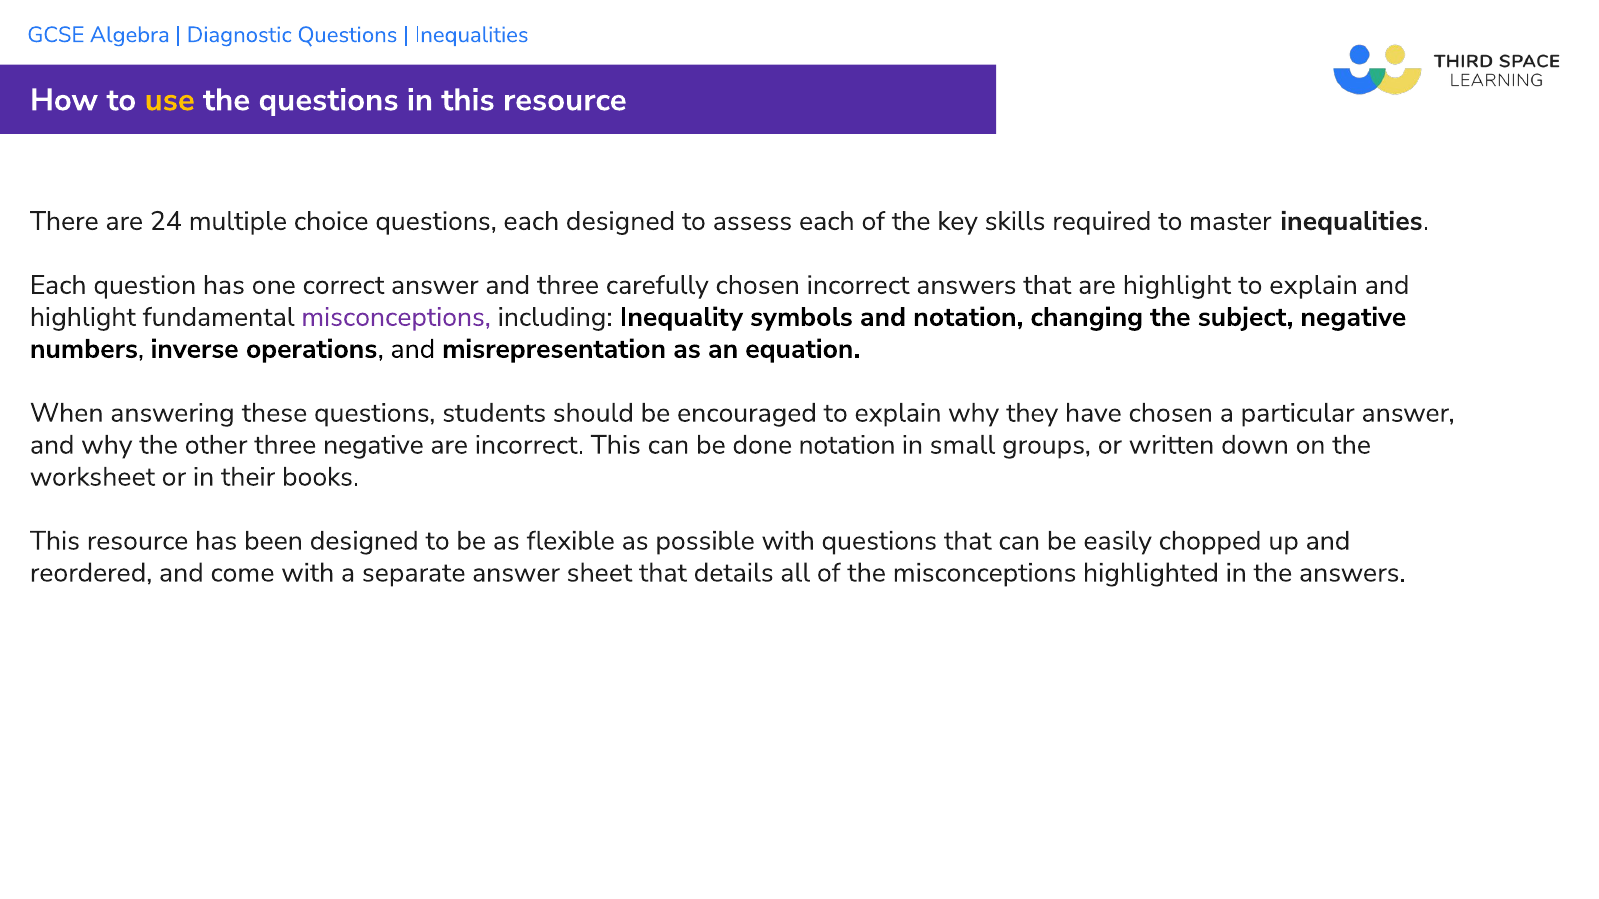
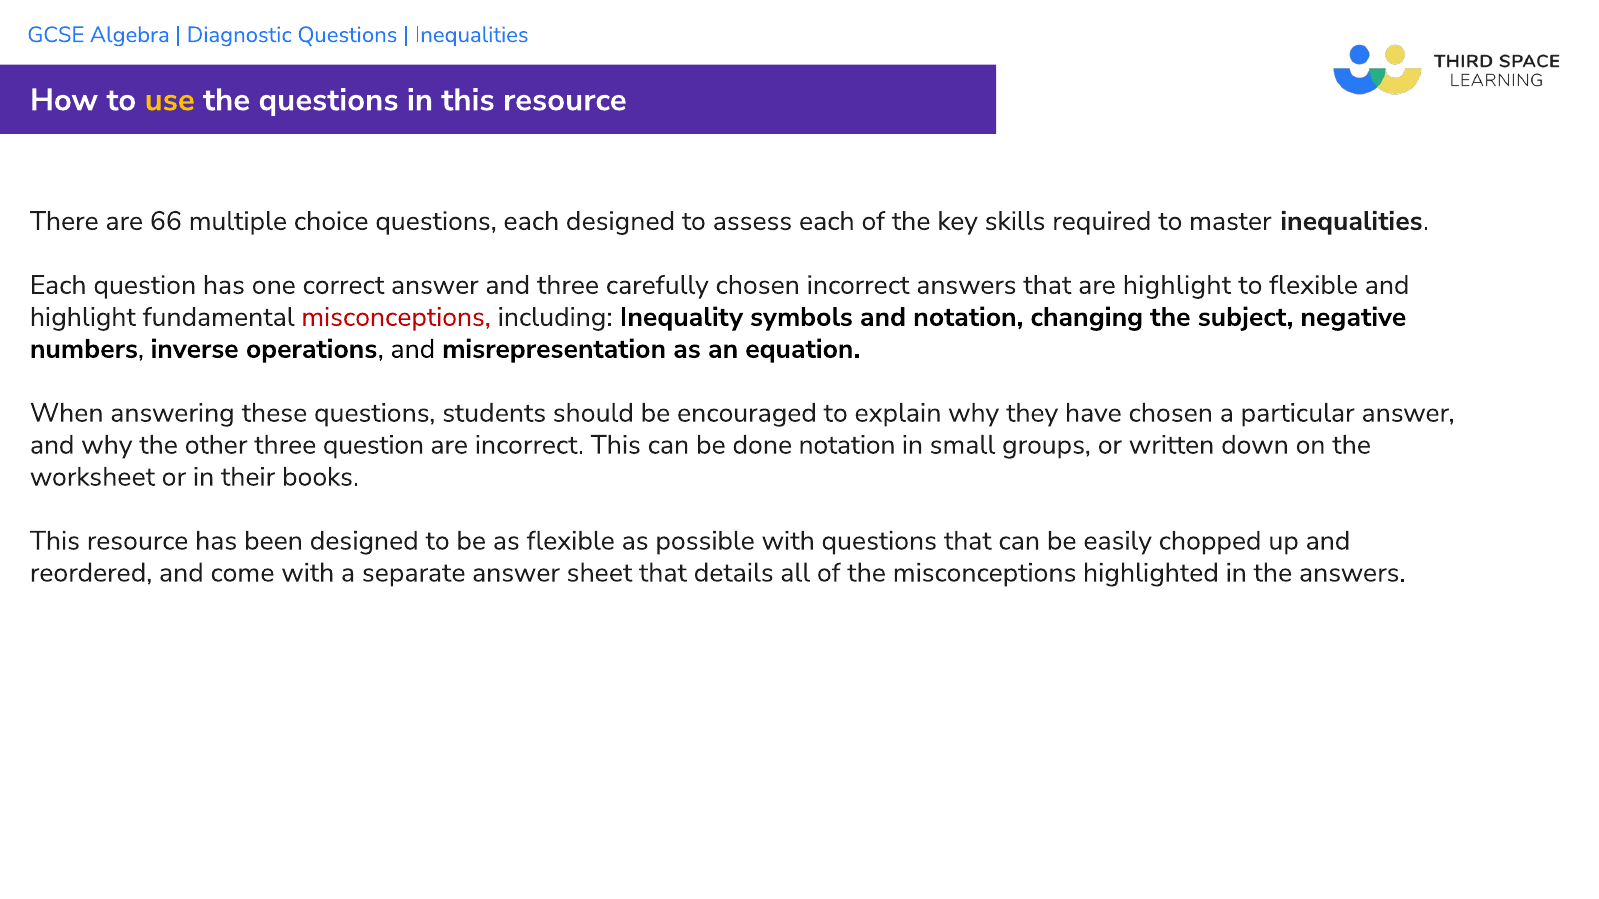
24: 24 -> 66 (166, 221)
explain: explain -> flexible (1314, 285)
misconceptions colour: purple -> red (396, 317)
three negative: negative -> question (373, 445)
